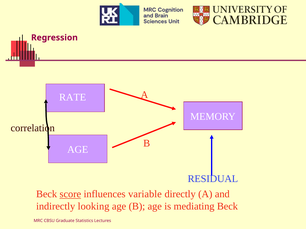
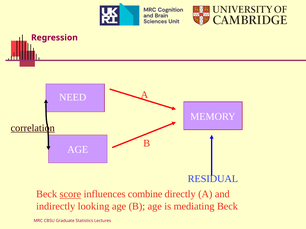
RATE: RATE -> NEED (73, 98)
correlation underline: none -> present (33, 128)
variable: variable -> combine (145, 194)
